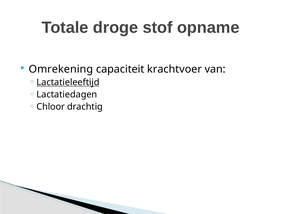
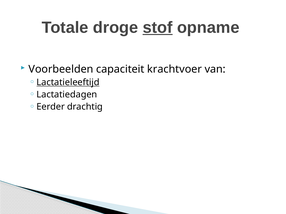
stof underline: none -> present (158, 28)
Omrekening: Omrekening -> Voorbeelden (61, 69)
Chloor: Chloor -> Eerder (51, 107)
